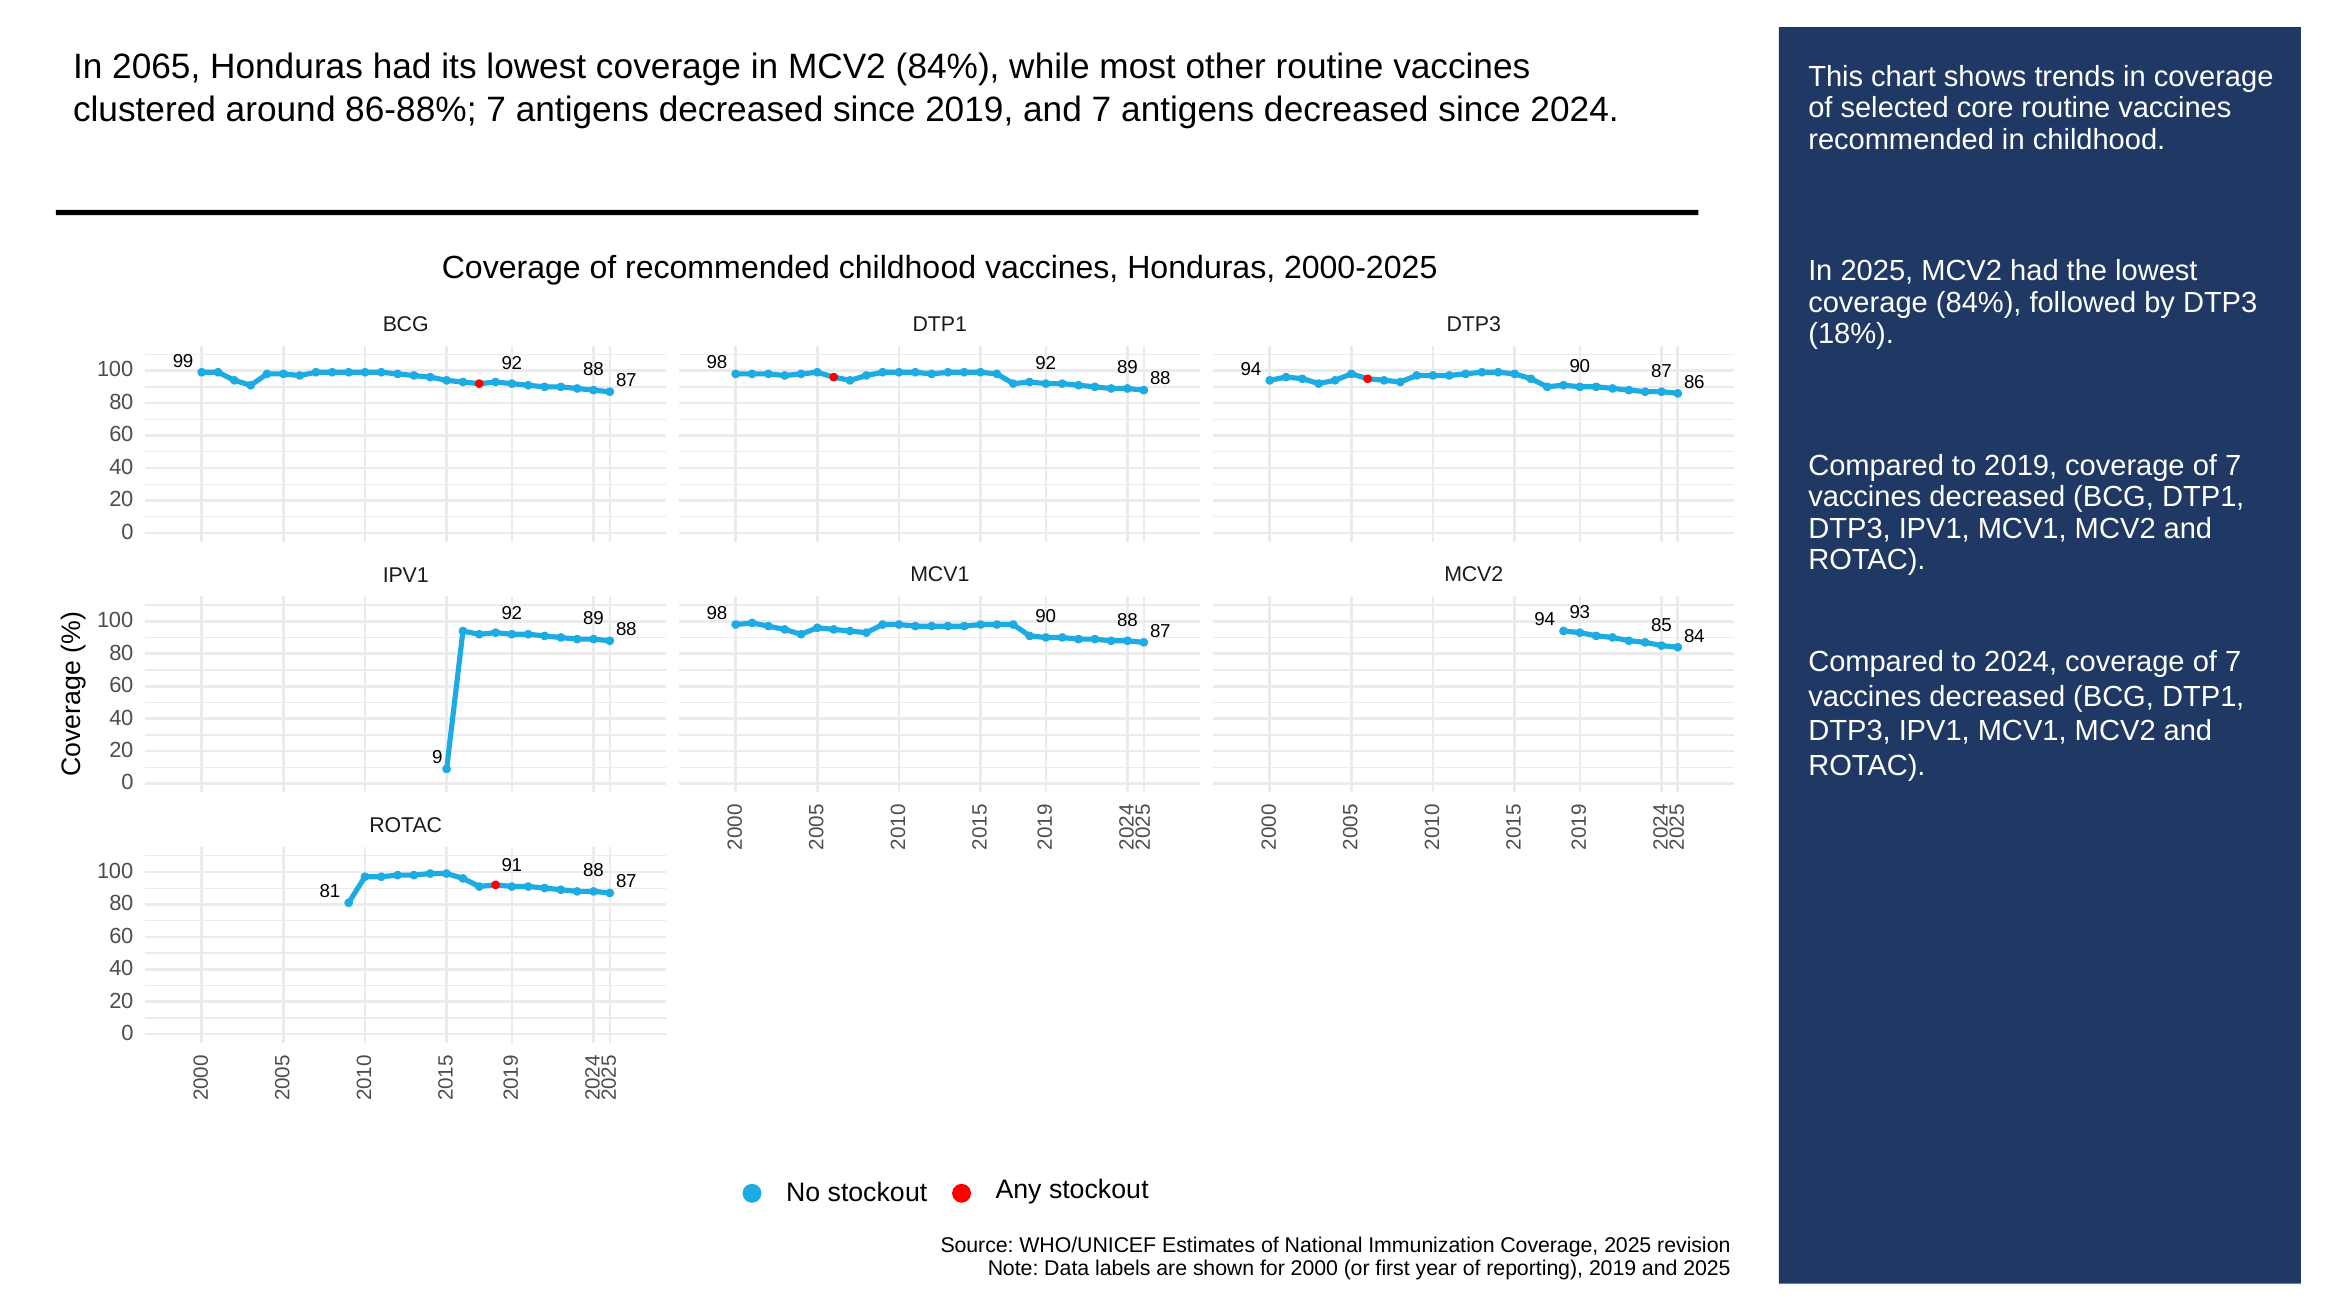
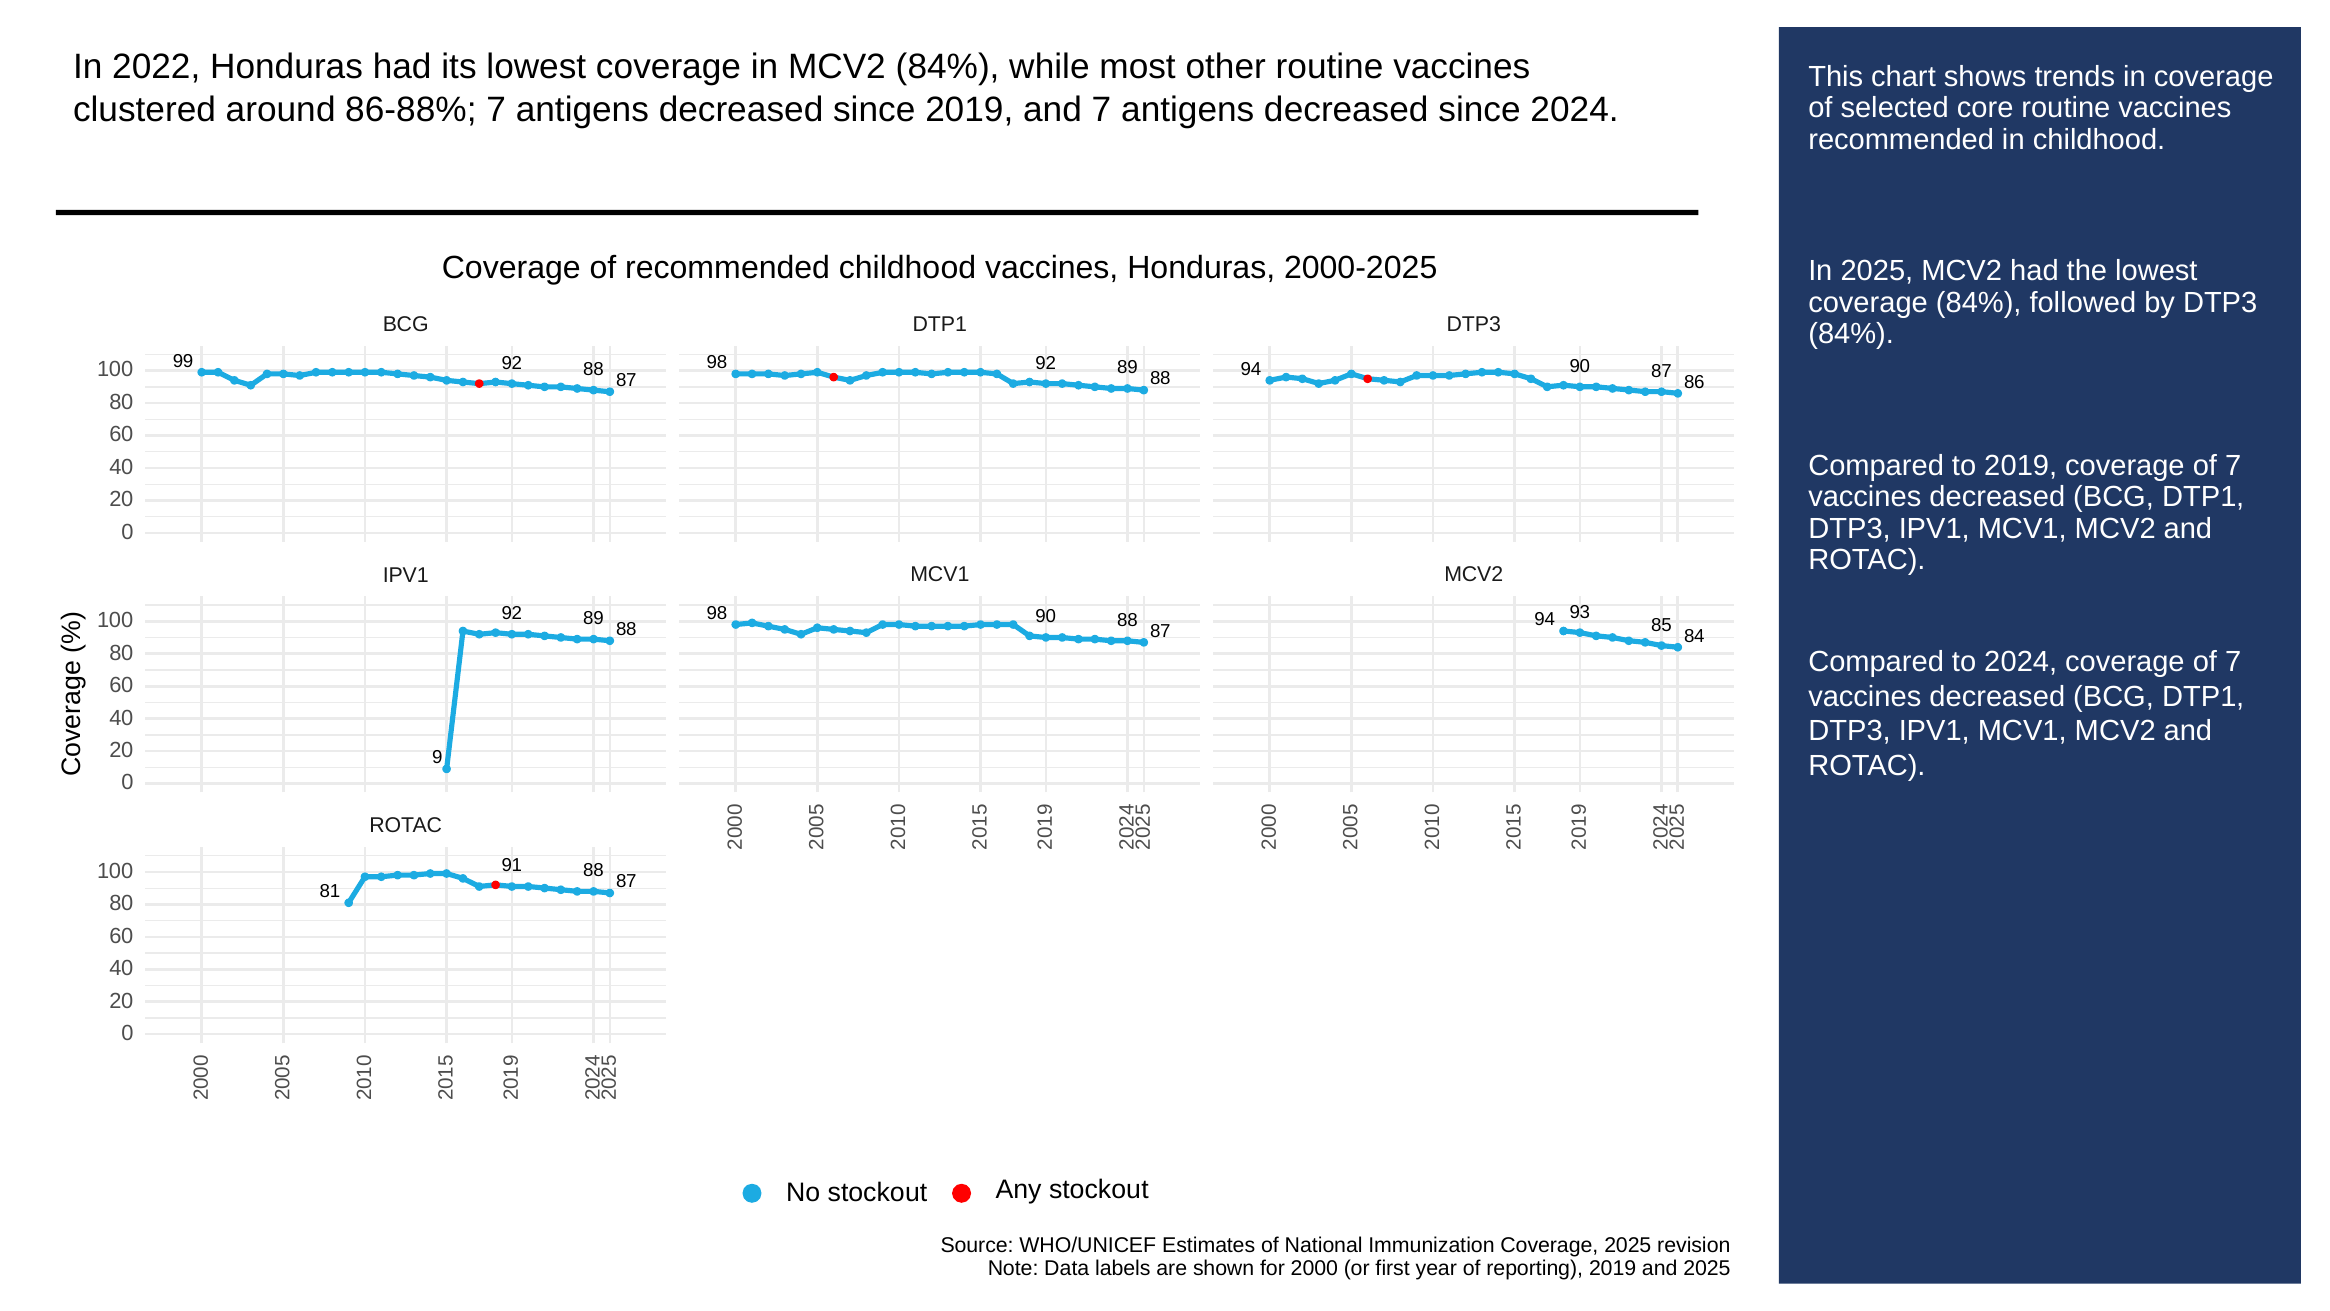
2065: 2065 -> 2022 (156, 67)
18%: 18% -> 84% (1851, 334)
